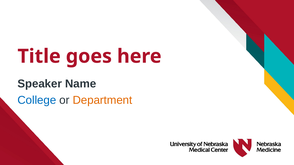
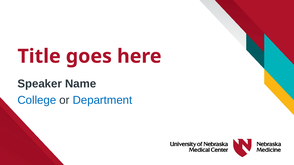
Department colour: orange -> blue (102, 100)
